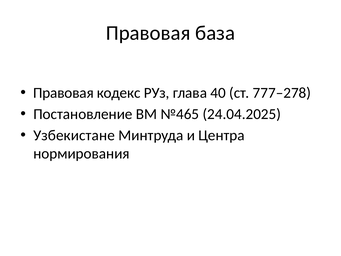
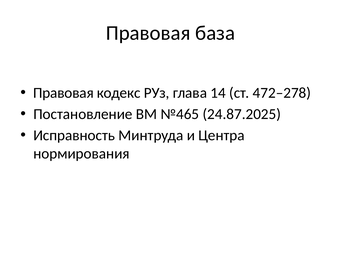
40: 40 -> 14 (218, 93)
777–278: 777–278 -> 472–278 (282, 93)
24.04.2025: 24.04.2025 -> 24.87.2025 (242, 114)
Узбекистане: Узбекистане -> Исправность (74, 135)
